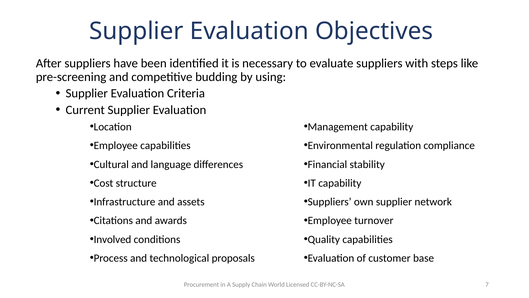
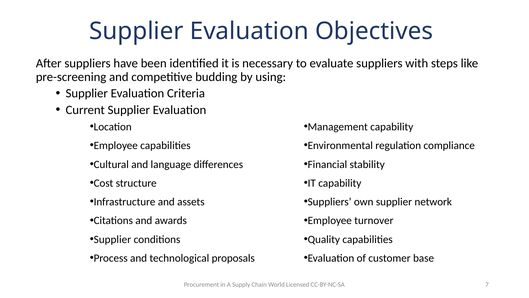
Involved: Involved -> Supplier (112, 239)
